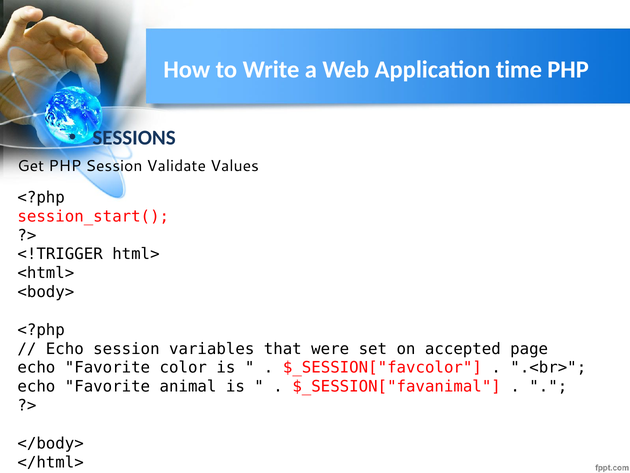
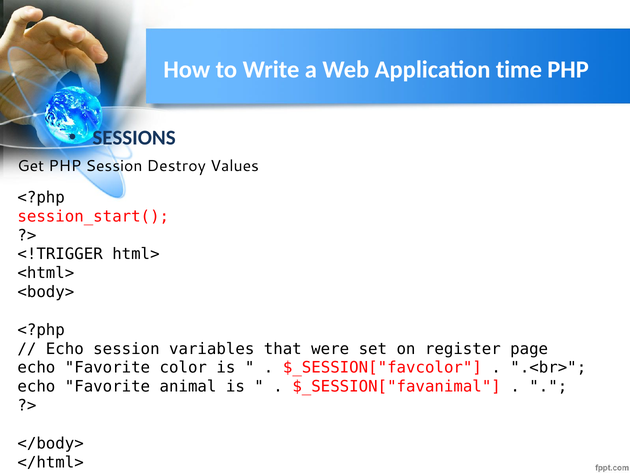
Validate: Validate -> Destroy (176, 166)
accepted: accepted -> register (463, 348)
